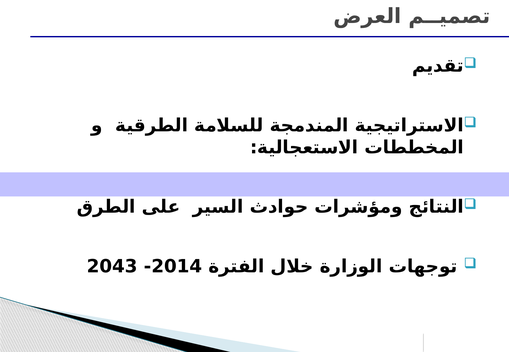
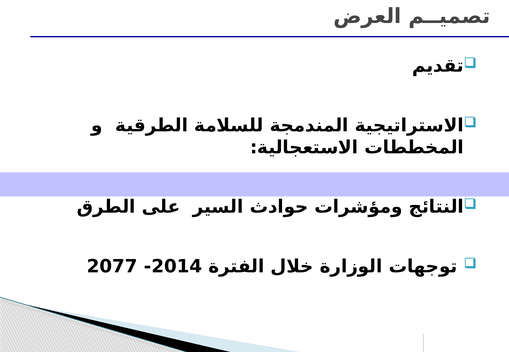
2043: 2043 -> 2077 (112, 267)
